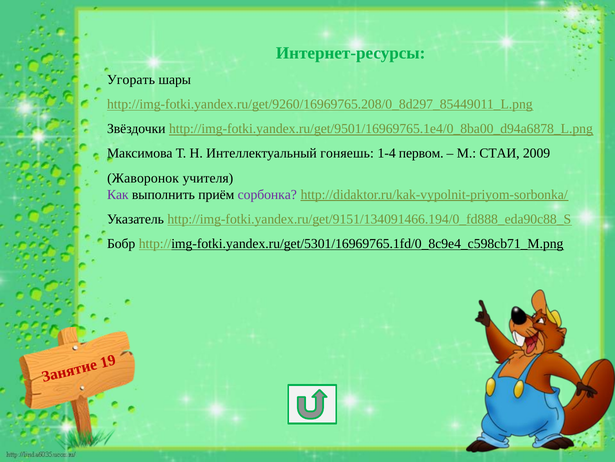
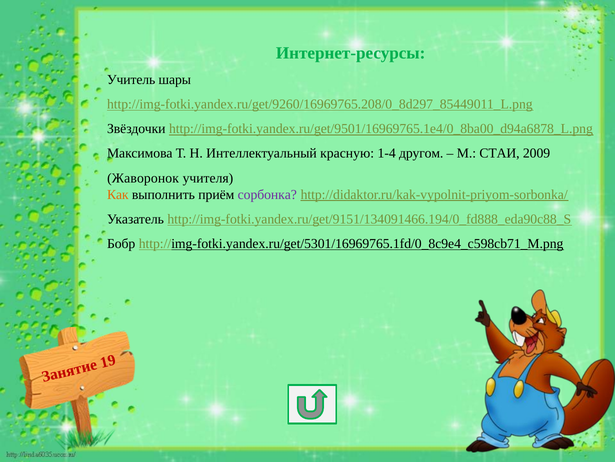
Угорать: Угорать -> Учитель (131, 79)
гоняешь: гоняешь -> красную (347, 153)
первом: первом -> другом (421, 153)
Как colour: purple -> orange (118, 194)
